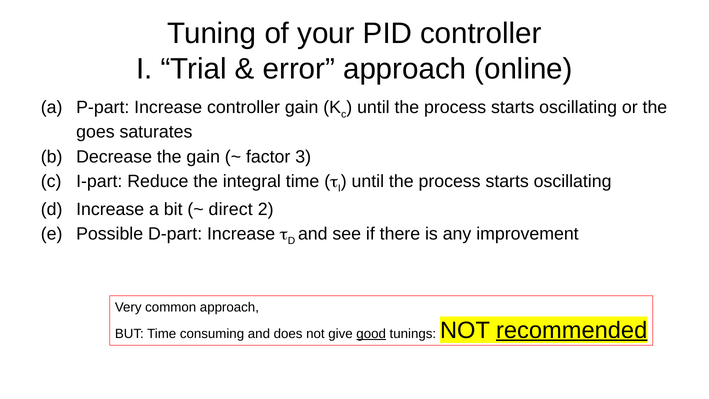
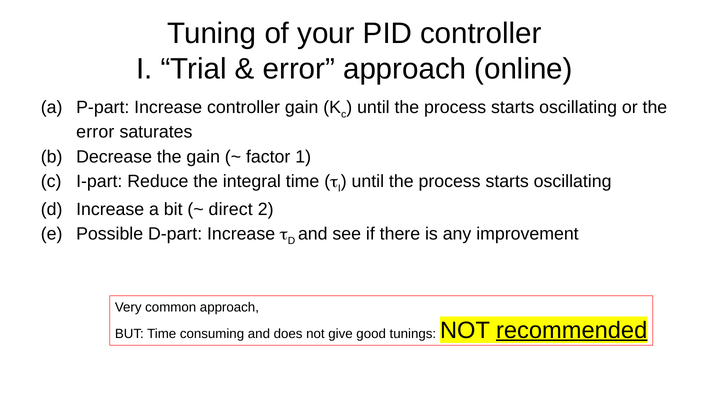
goes: goes -> error (95, 132)
3: 3 -> 1 (303, 157)
good underline: present -> none (371, 334)
